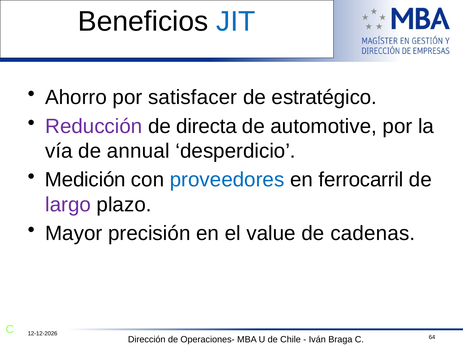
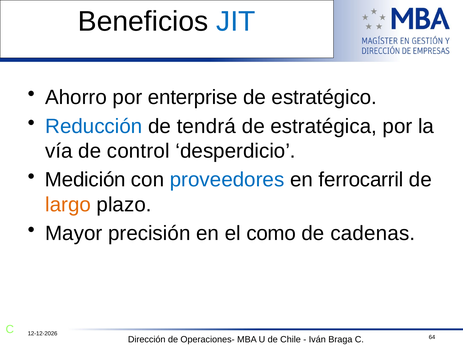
satisfacer: satisfacer -> enterprise (193, 97)
Reducción colour: purple -> blue (94, 126)
directa: directa -> tendrá (206, 126)
automotive: automotive -> estratégica (324, 126)
annual: annual -> control (138, 151)
largo colour: purple -> orange (68, 204)
value: value -> como (271, 233)
